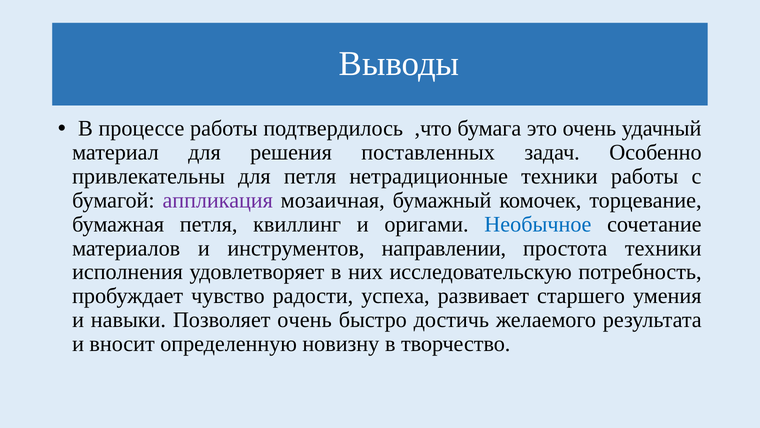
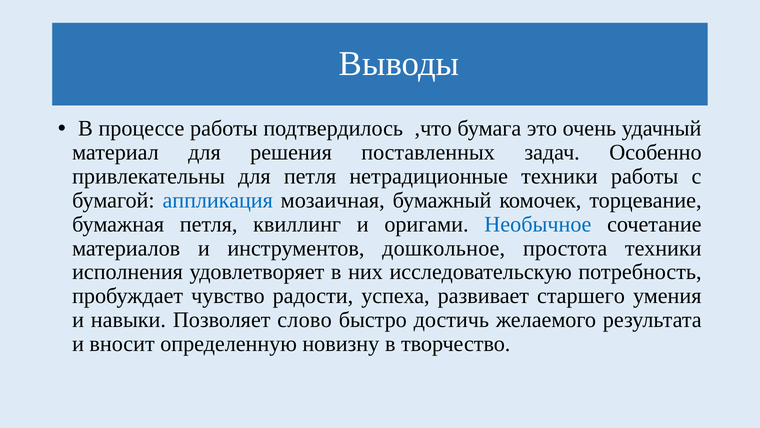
аппликация colour: purple -> blue (218, 200)
направлении: направлении -> дошкольное (444, 248)
Позволяет очень: очень -> слово (305, 320)
